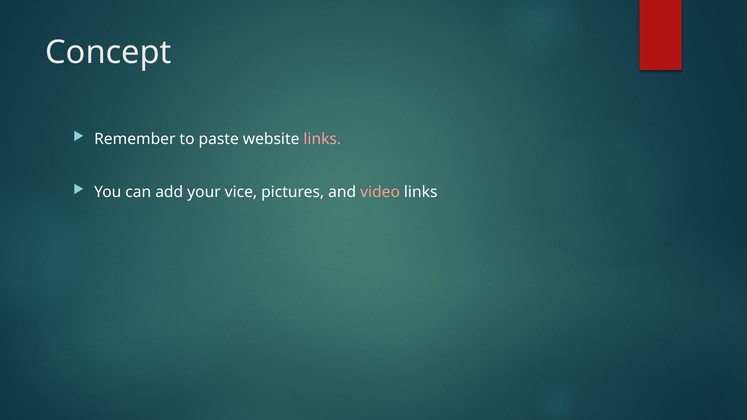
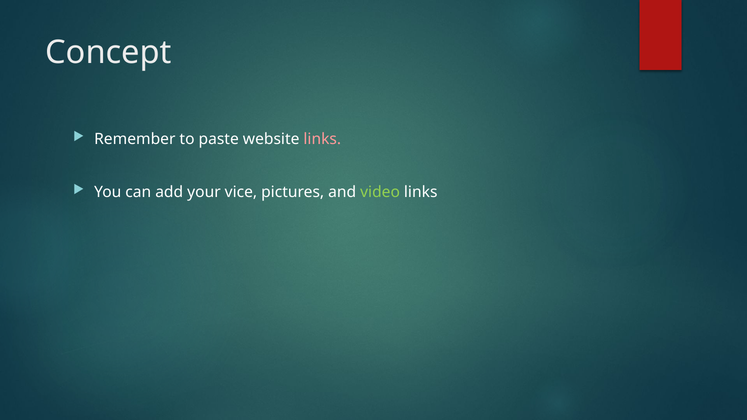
video colour: pink -> light green (380, 192)
